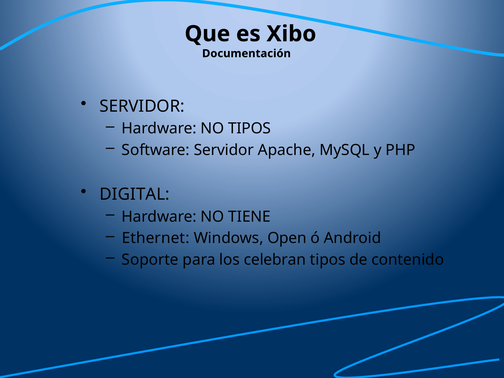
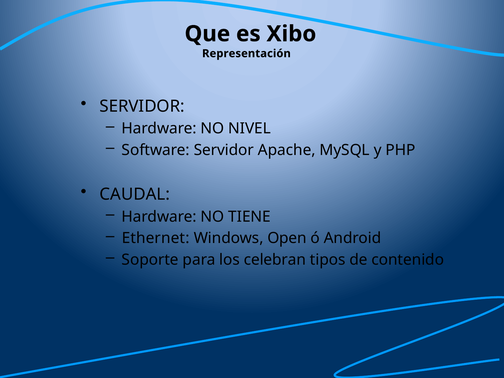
Documentación: Documentación -> Representación (246, 53)
NO TIPOS: TIPOS -> NIVEL (250, 128)
DIGITAL: DIGITAL -> CAUDAL (135, 194)
